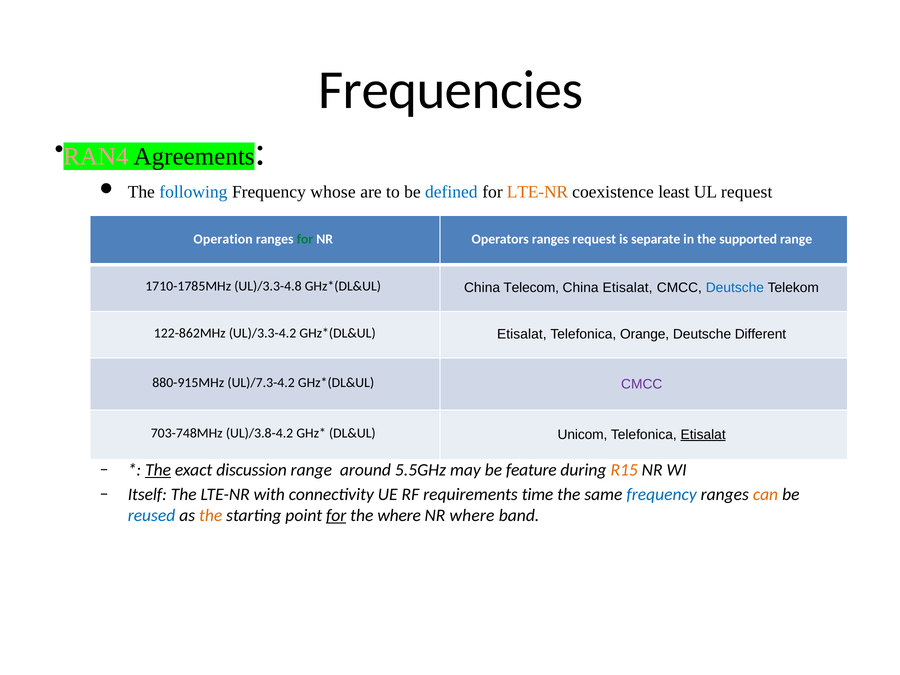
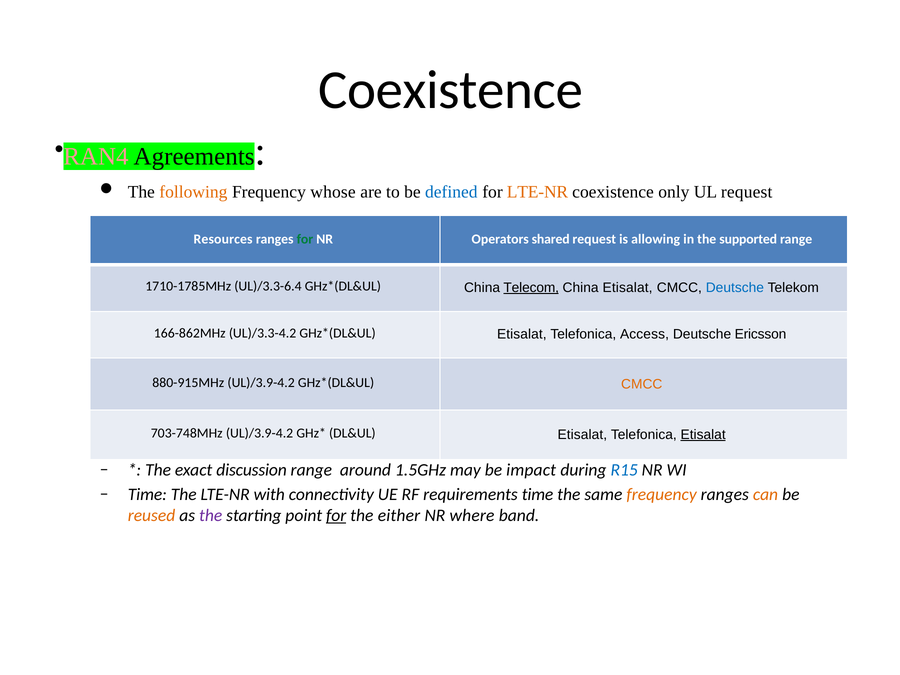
Frequencies: Frequencies -> Coexistence (451, 90)
following colour: blue -> orange (193, 192)
least: least -> only (674, 192)
Operation: Operation -> Resources (223, 239)
Operators ranges: ranges -> shared (551, 239)
separate: separate -> allowing (656, 239)
UL)/3.3-4.8: UL)/3.3-4.8 -> UL)/3.3-6.4 (268, 286)
Telecom underline: none -> present (531, 288)
122-862MHz: 122-862MHz -> 166-862MHz (190, 333)
Orange: Orange -> Access (645, 334)
Different: Different -> Ericsson (760, 334)
880-915MHz UL)/7.3-4.2: UL)/7.3-4.2 -> UL)/3.9-4.2 (261, 383)
CMCC colour: purple -> orange (642, 384)
703-748MHz UL)/3.8-4.2: UL)/3.8-4.2 -> UL)/3.9-4.2 (260, 433)
DL&UL Unicom: Unicom -> Etisalat (582, 434)
The underline: present -> none (158, 470)
5.5GHz: 5.5GHz -> 1.5GHz (420, 470)
feature: feature -> impact (531, 470)
R15 colour: orange -> blue (624, 470)
Itself: Itself -> Time (147, 494)
frequency colour: blue -> orange (662, 494)
reused colour: blue -> orange (152, 515)
the colour: orange -> purple (211, 515)
the where: where -> either (399, 515)
